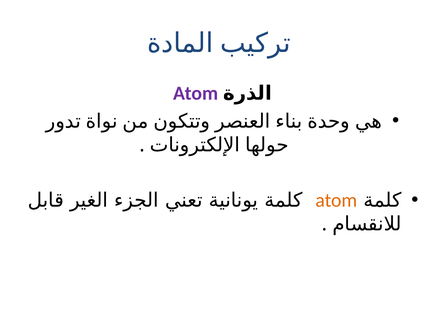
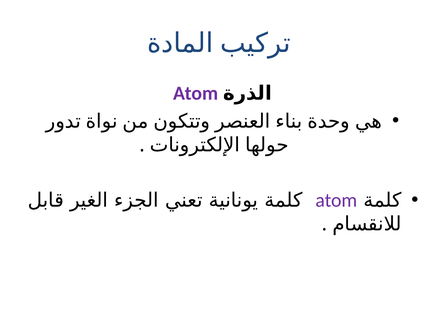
atom colour: orange -> purple (336, 200)
